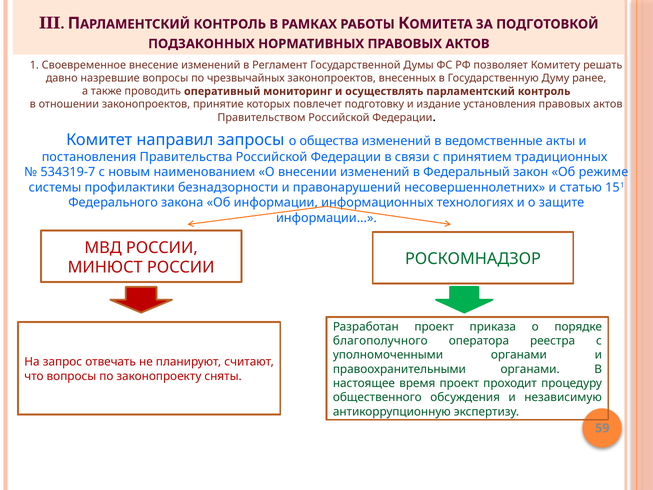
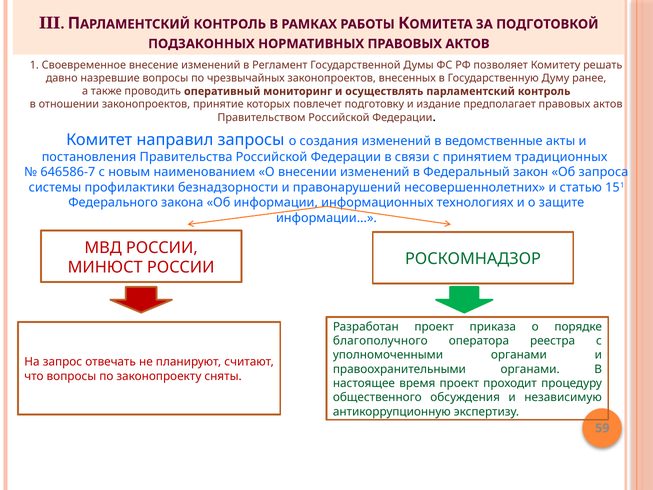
установления: установления -> предполагает (500, 104)
общества: общества -> создания (329, 141)
534319-7: 534319-7 -> 646586-7 (68, 172)
режиме: режиме -> запроса (603, 172)
